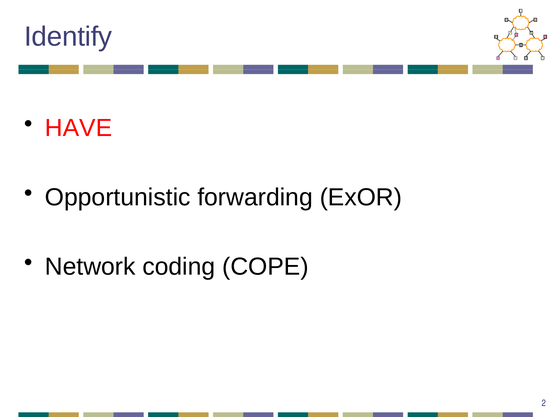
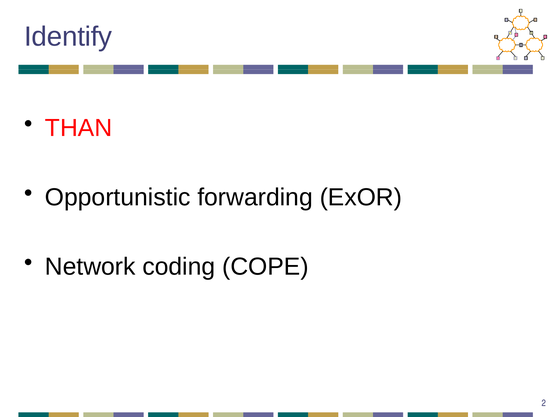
HAVE: HAVE -> THAN (79, 128)
